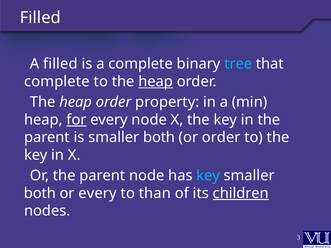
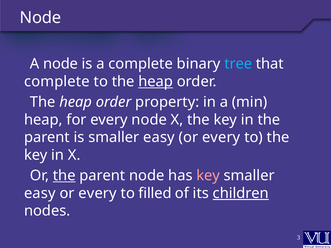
Filled: Filled -> Node (40, 18)
A filled: filled -> node (61, 64)
for underline: present -> none (76, 120)
is smaller both: both -> easy (159, 138)
order: order -> every (221, 138)
the underline: none -> present (64, 176)
key colour: light blue -> pink (208, 176)
both: both -> easy (40, 193)
than: than -> filled (155, 193)
